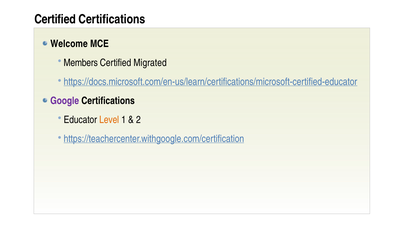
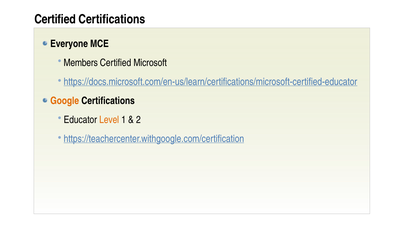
Welcome: Welcome -> Everyone (69, 44)
Migrated: Migrated -> Microsoft (150, 63)
Google colour: purple -> orange (65, 101)
